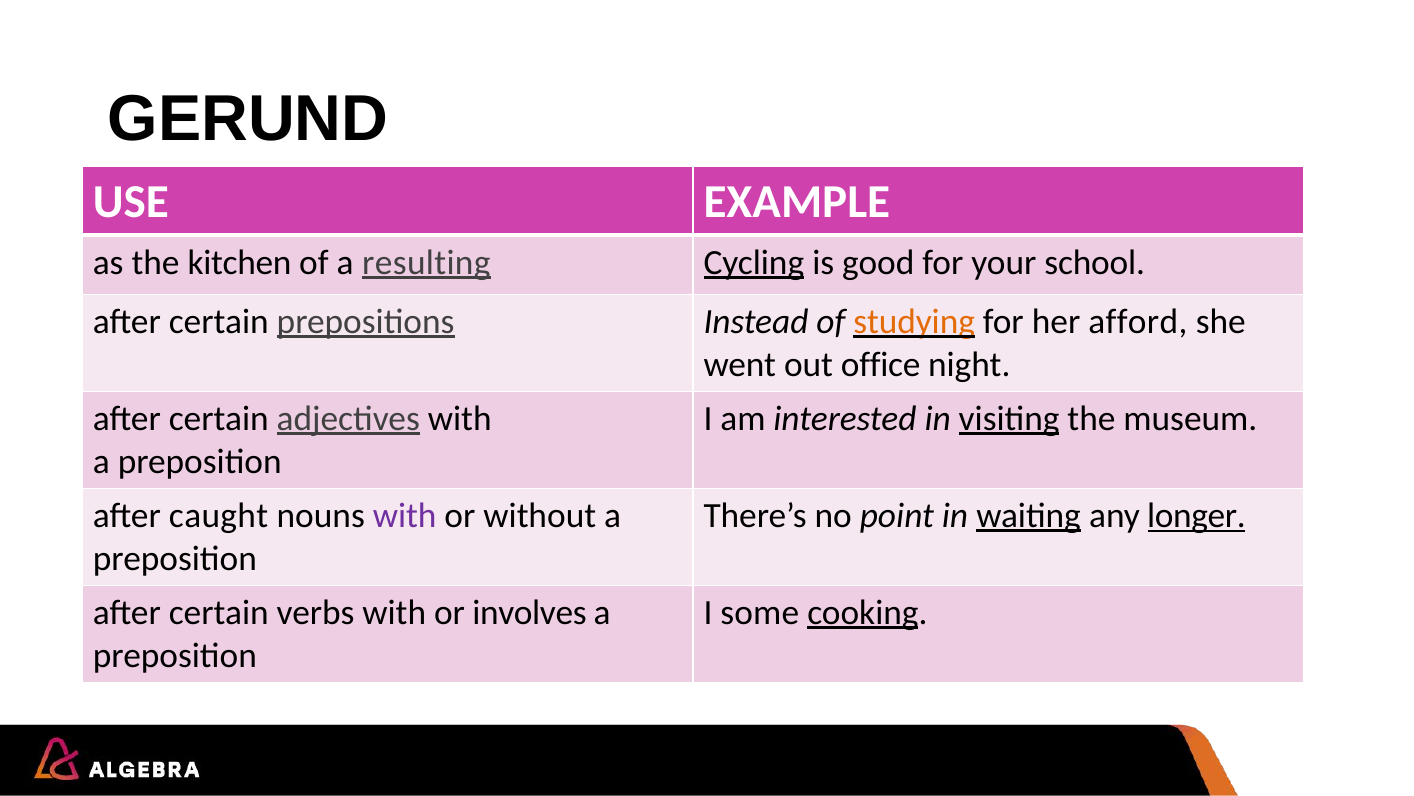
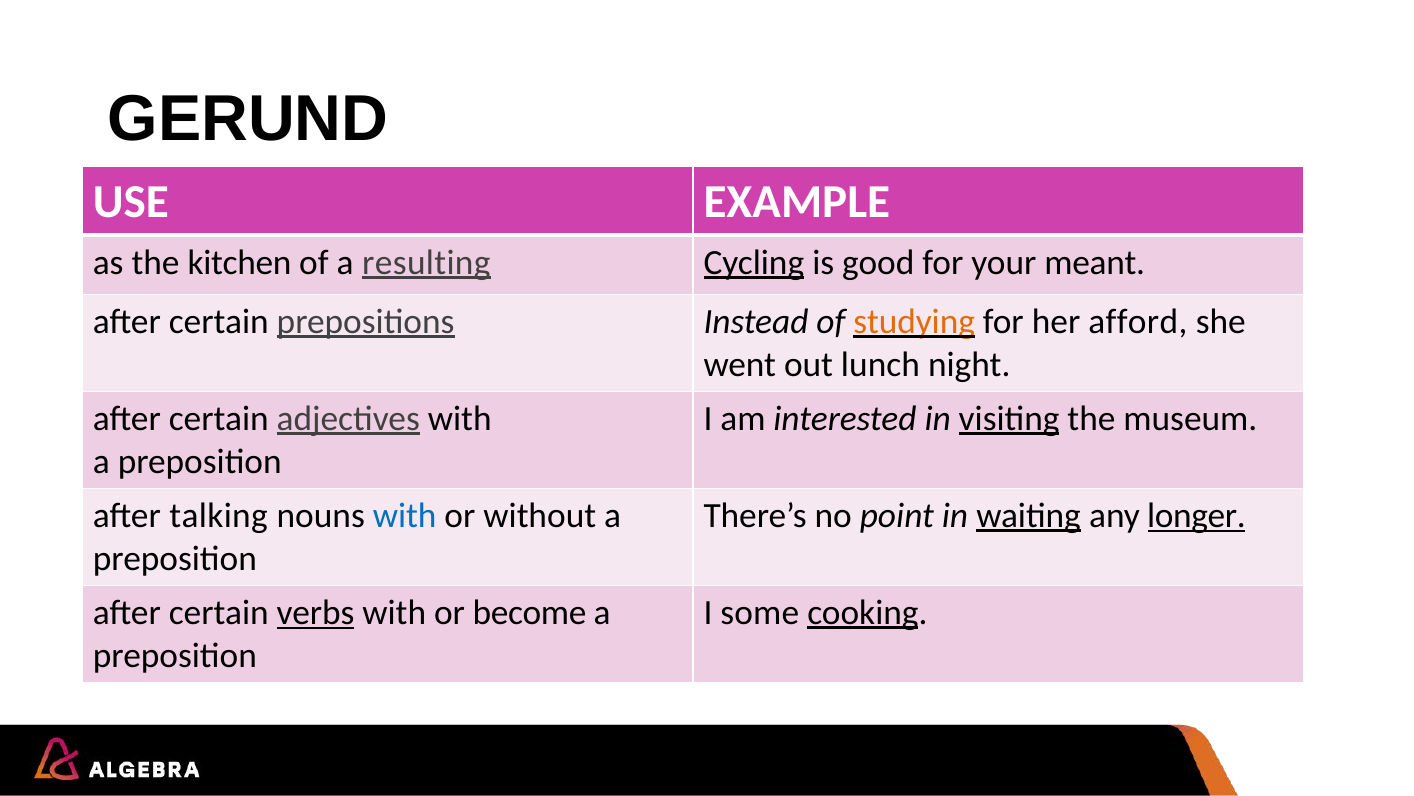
school: school -> meant (1095, 262)
office: office -> lunch (881, 364)
caught: caught -> talking (219, 515)
with colour: purple -> blue (405, 515)
verbs underline: none -> present (316, 612)
involves: involves -> become (530, 612)
